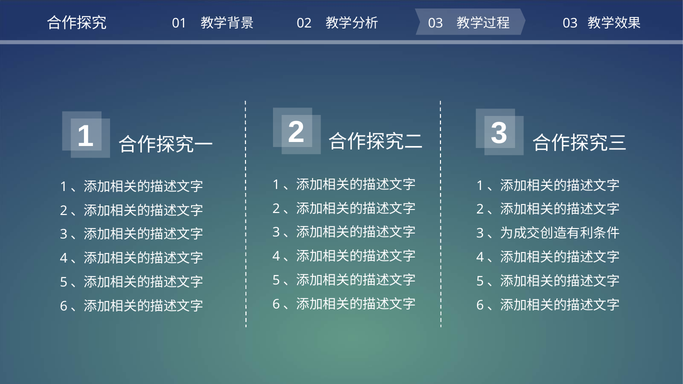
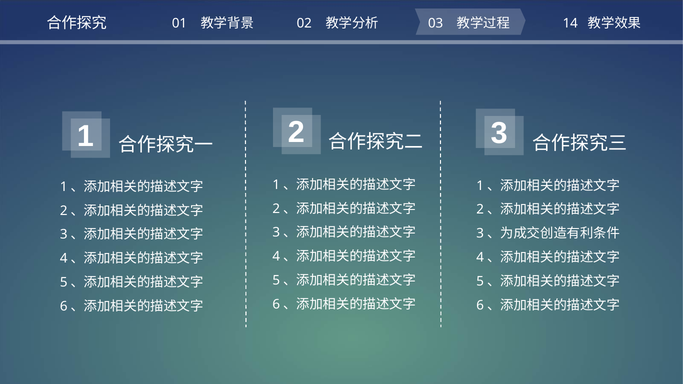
03: 03 -> 14 (570, 23)
